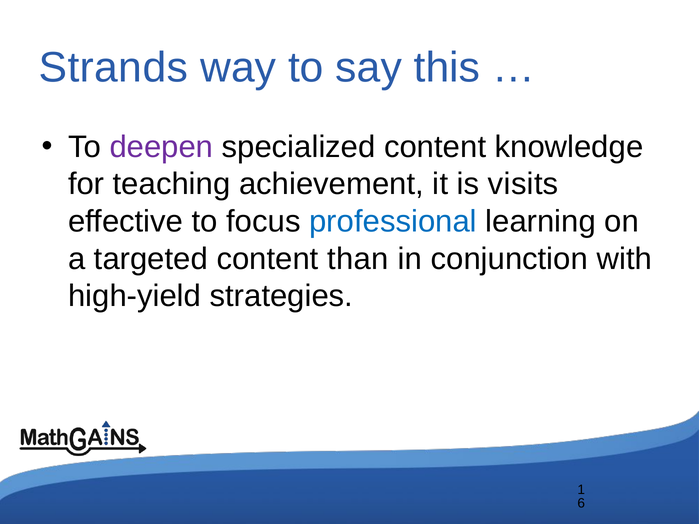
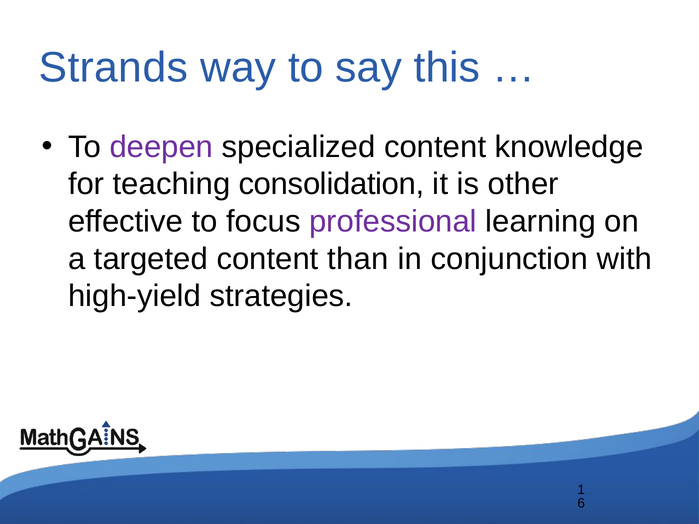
achievement: achievement -> consolidation (332, 184)
visits: visits -> other (523, 184)
professional colour: blue -> purple (393, 222)
